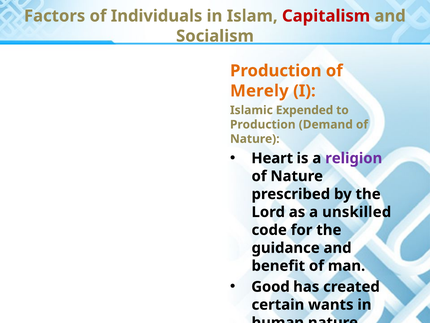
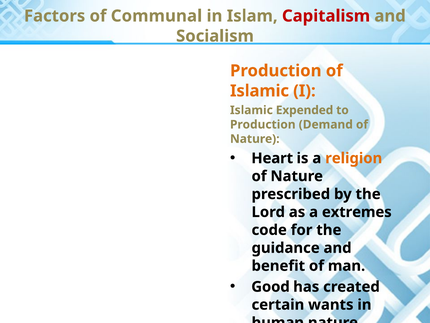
Individuals: Individuals -> Communal (156, 16)
Merely: Merely -> Islamic (260, 91)
religion colour: purple -> orange (354, 158)
unskilled: unskilled -> extremes (357, 212)
